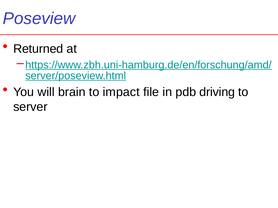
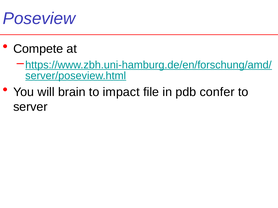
Returned: Returned -> Compete (38, 49)
driving: driving -> confer (217, 92)
